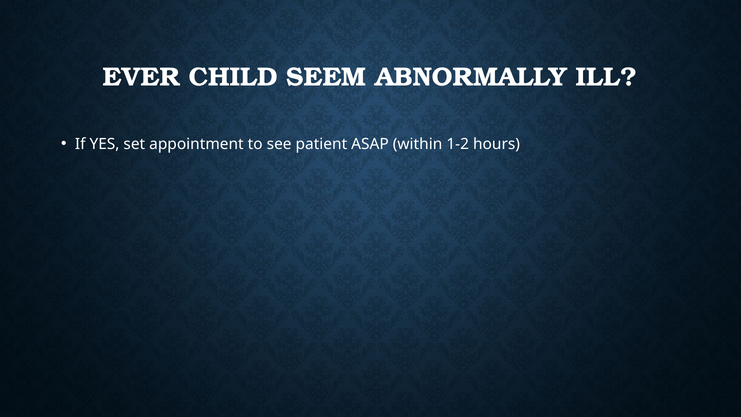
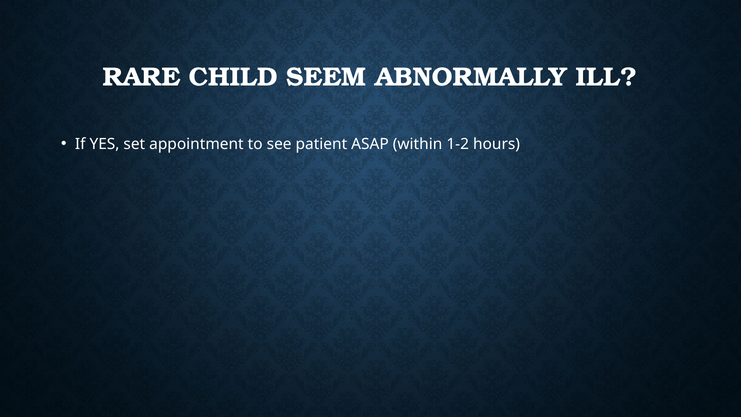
EVER: EVER -> RARE (142, 77)
